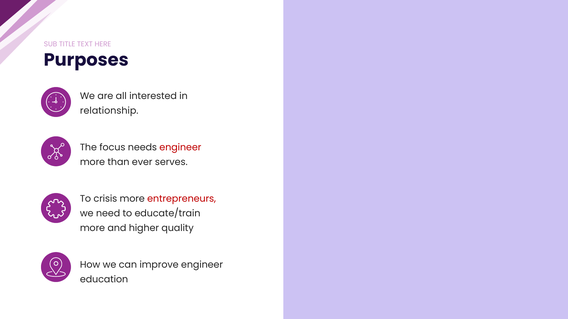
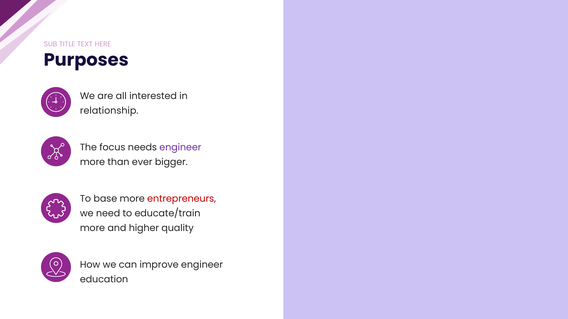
engineer colour: red -> purple (180, 148)
serves: serves -> bigger (171, 162)
crisis: crisis -> base (105, 199)
